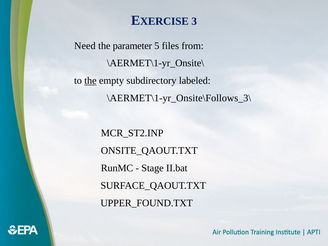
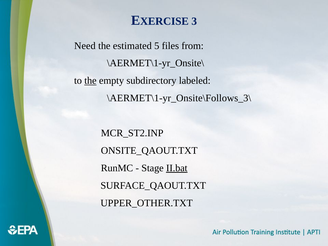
parameter: parameter -> estimated (132, 46)
II.bat underline: none -> present (177, 168)
UPPER_FOUND.TXT: UPPER_FOUND.TXT -> UPPER_OTHER.TXT (147, 203)
